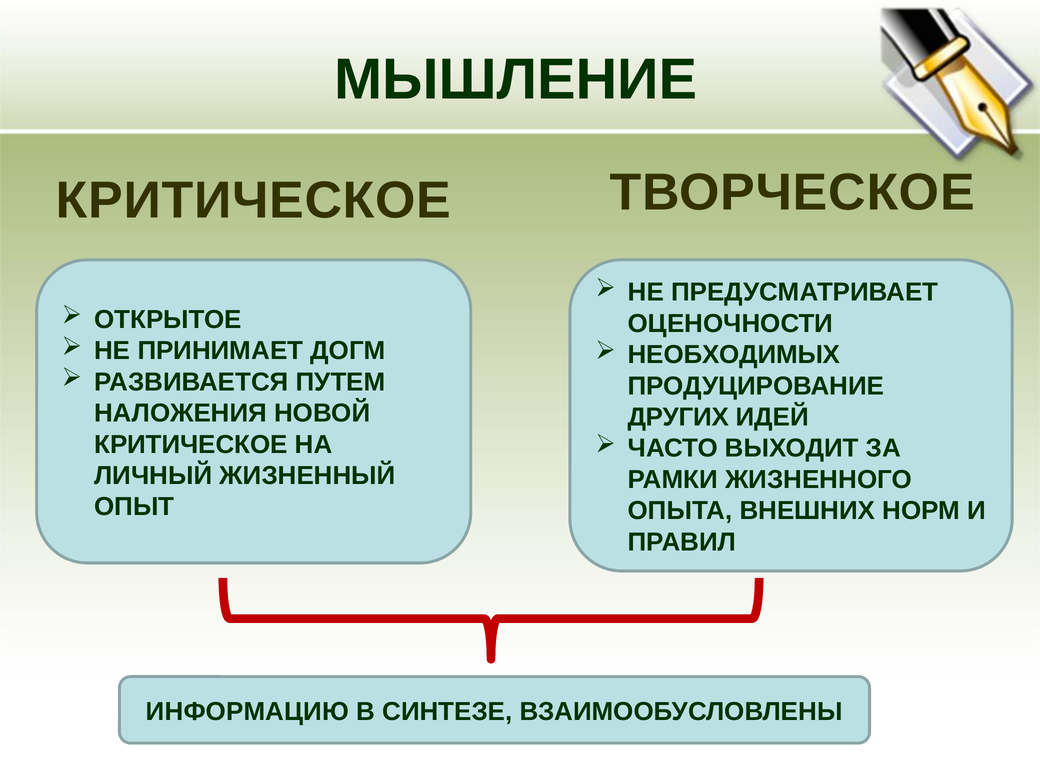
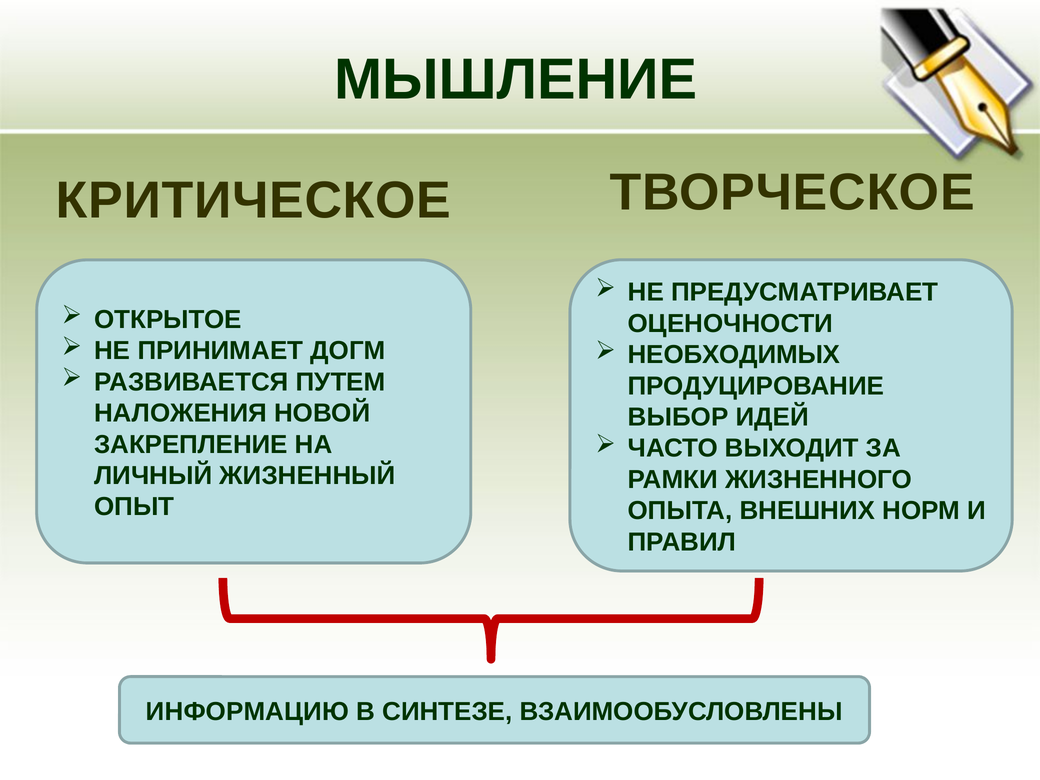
ДРУГИХ: ДРУГИХ -> ВЫБОР (678, 417)
КРИТИЧЕСКОЕ: КРИТИЧЕСКОЕ -> ЗАКРЕПЛЕНИЕ (191, 444)
